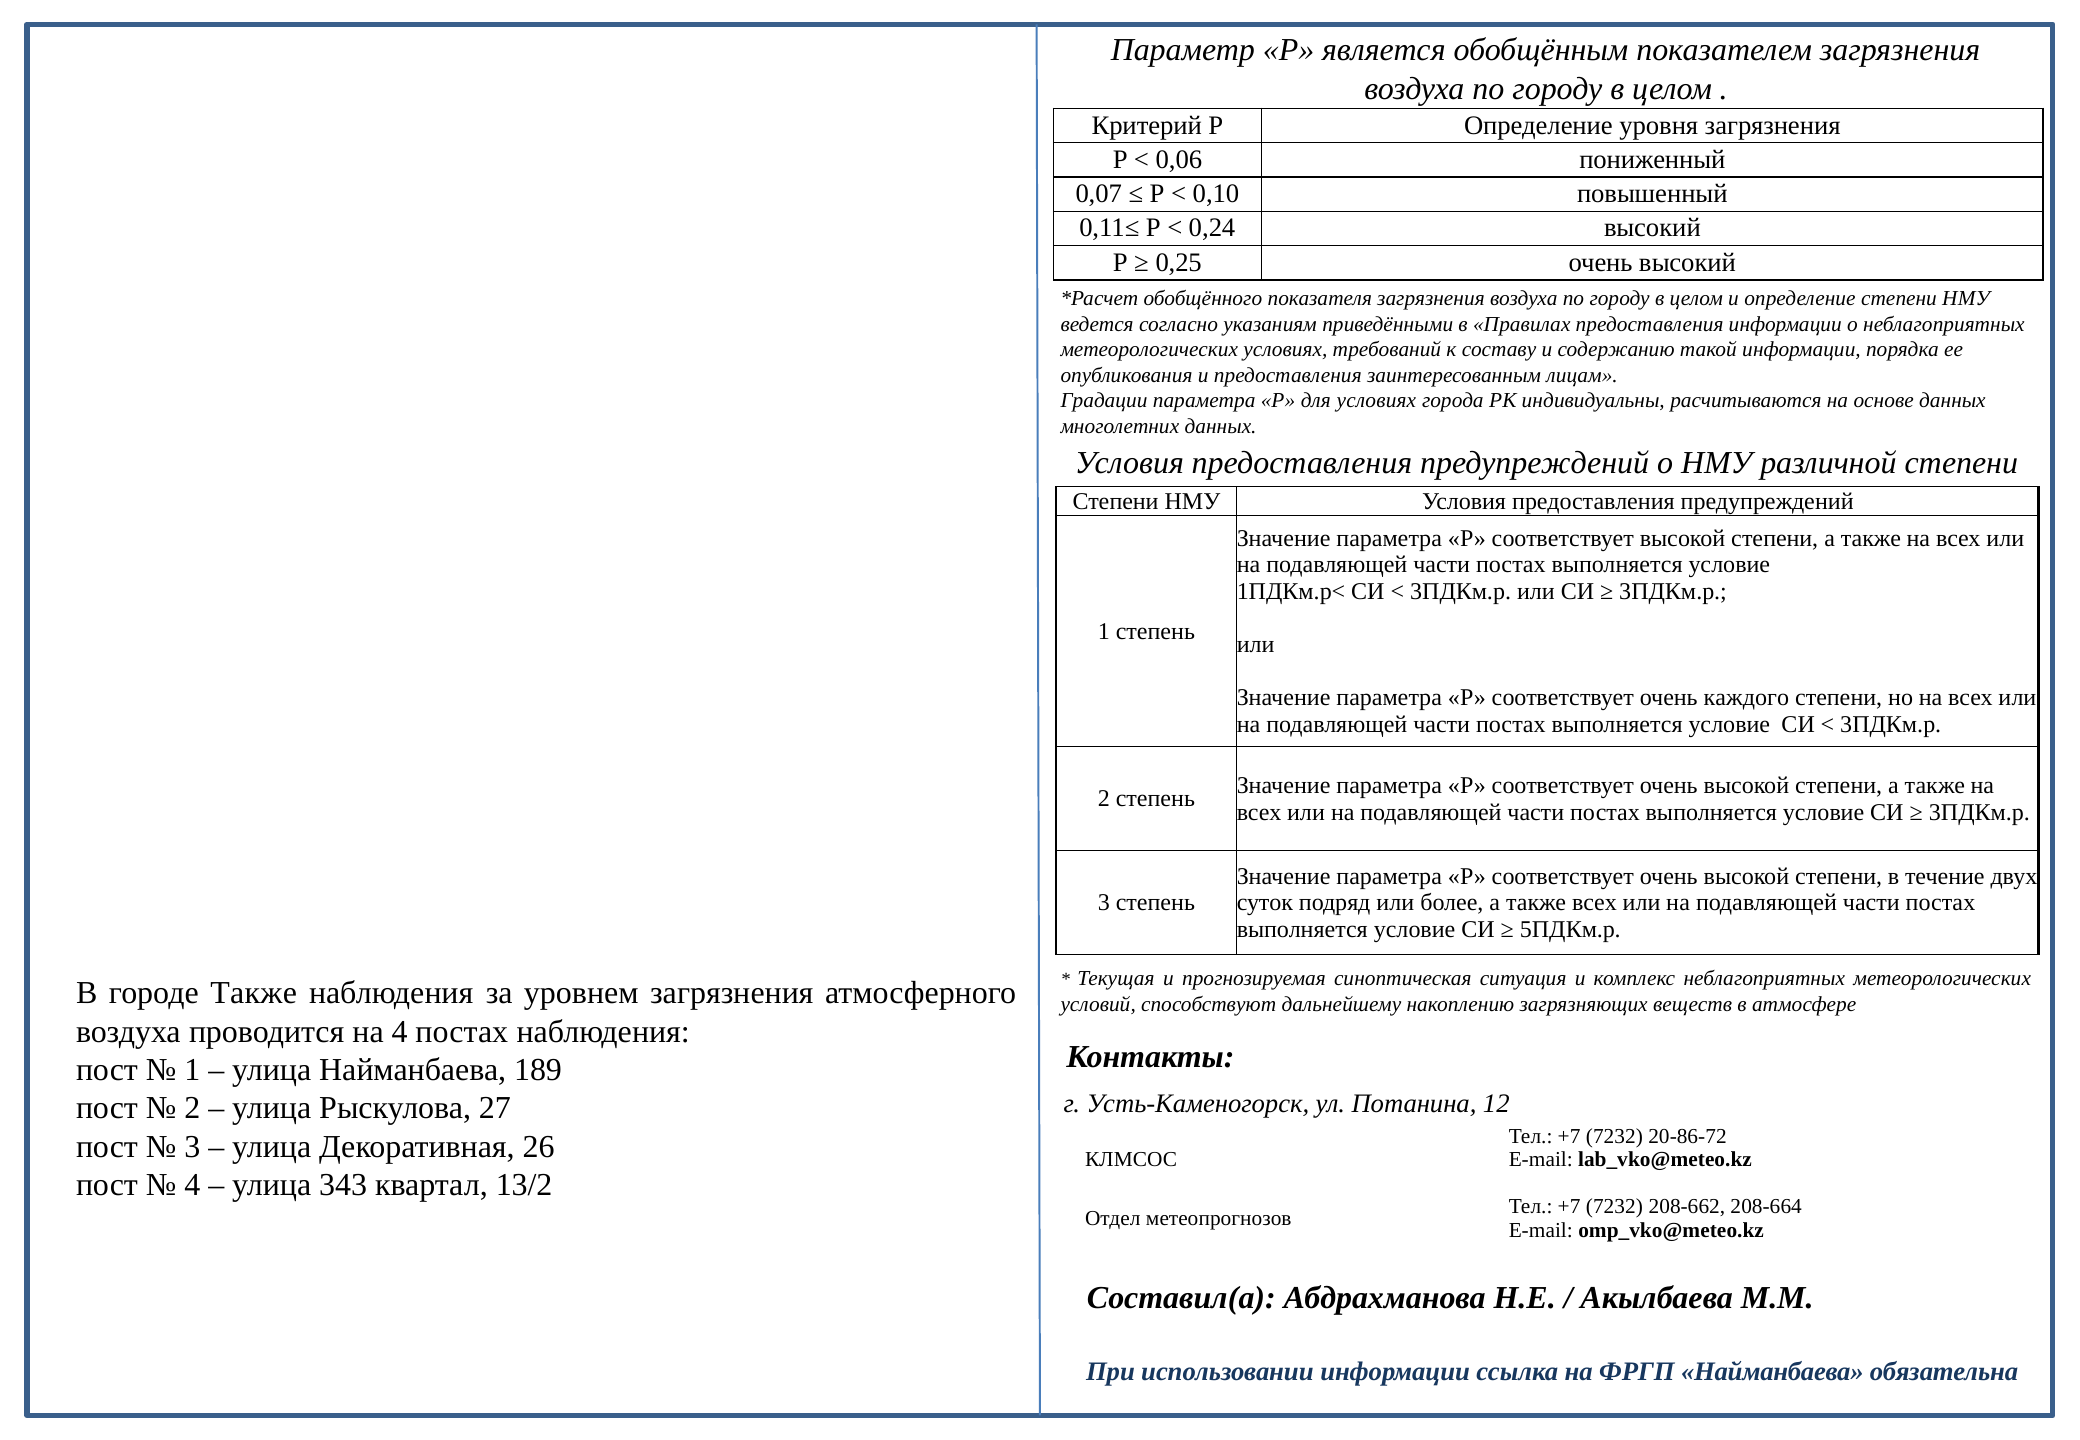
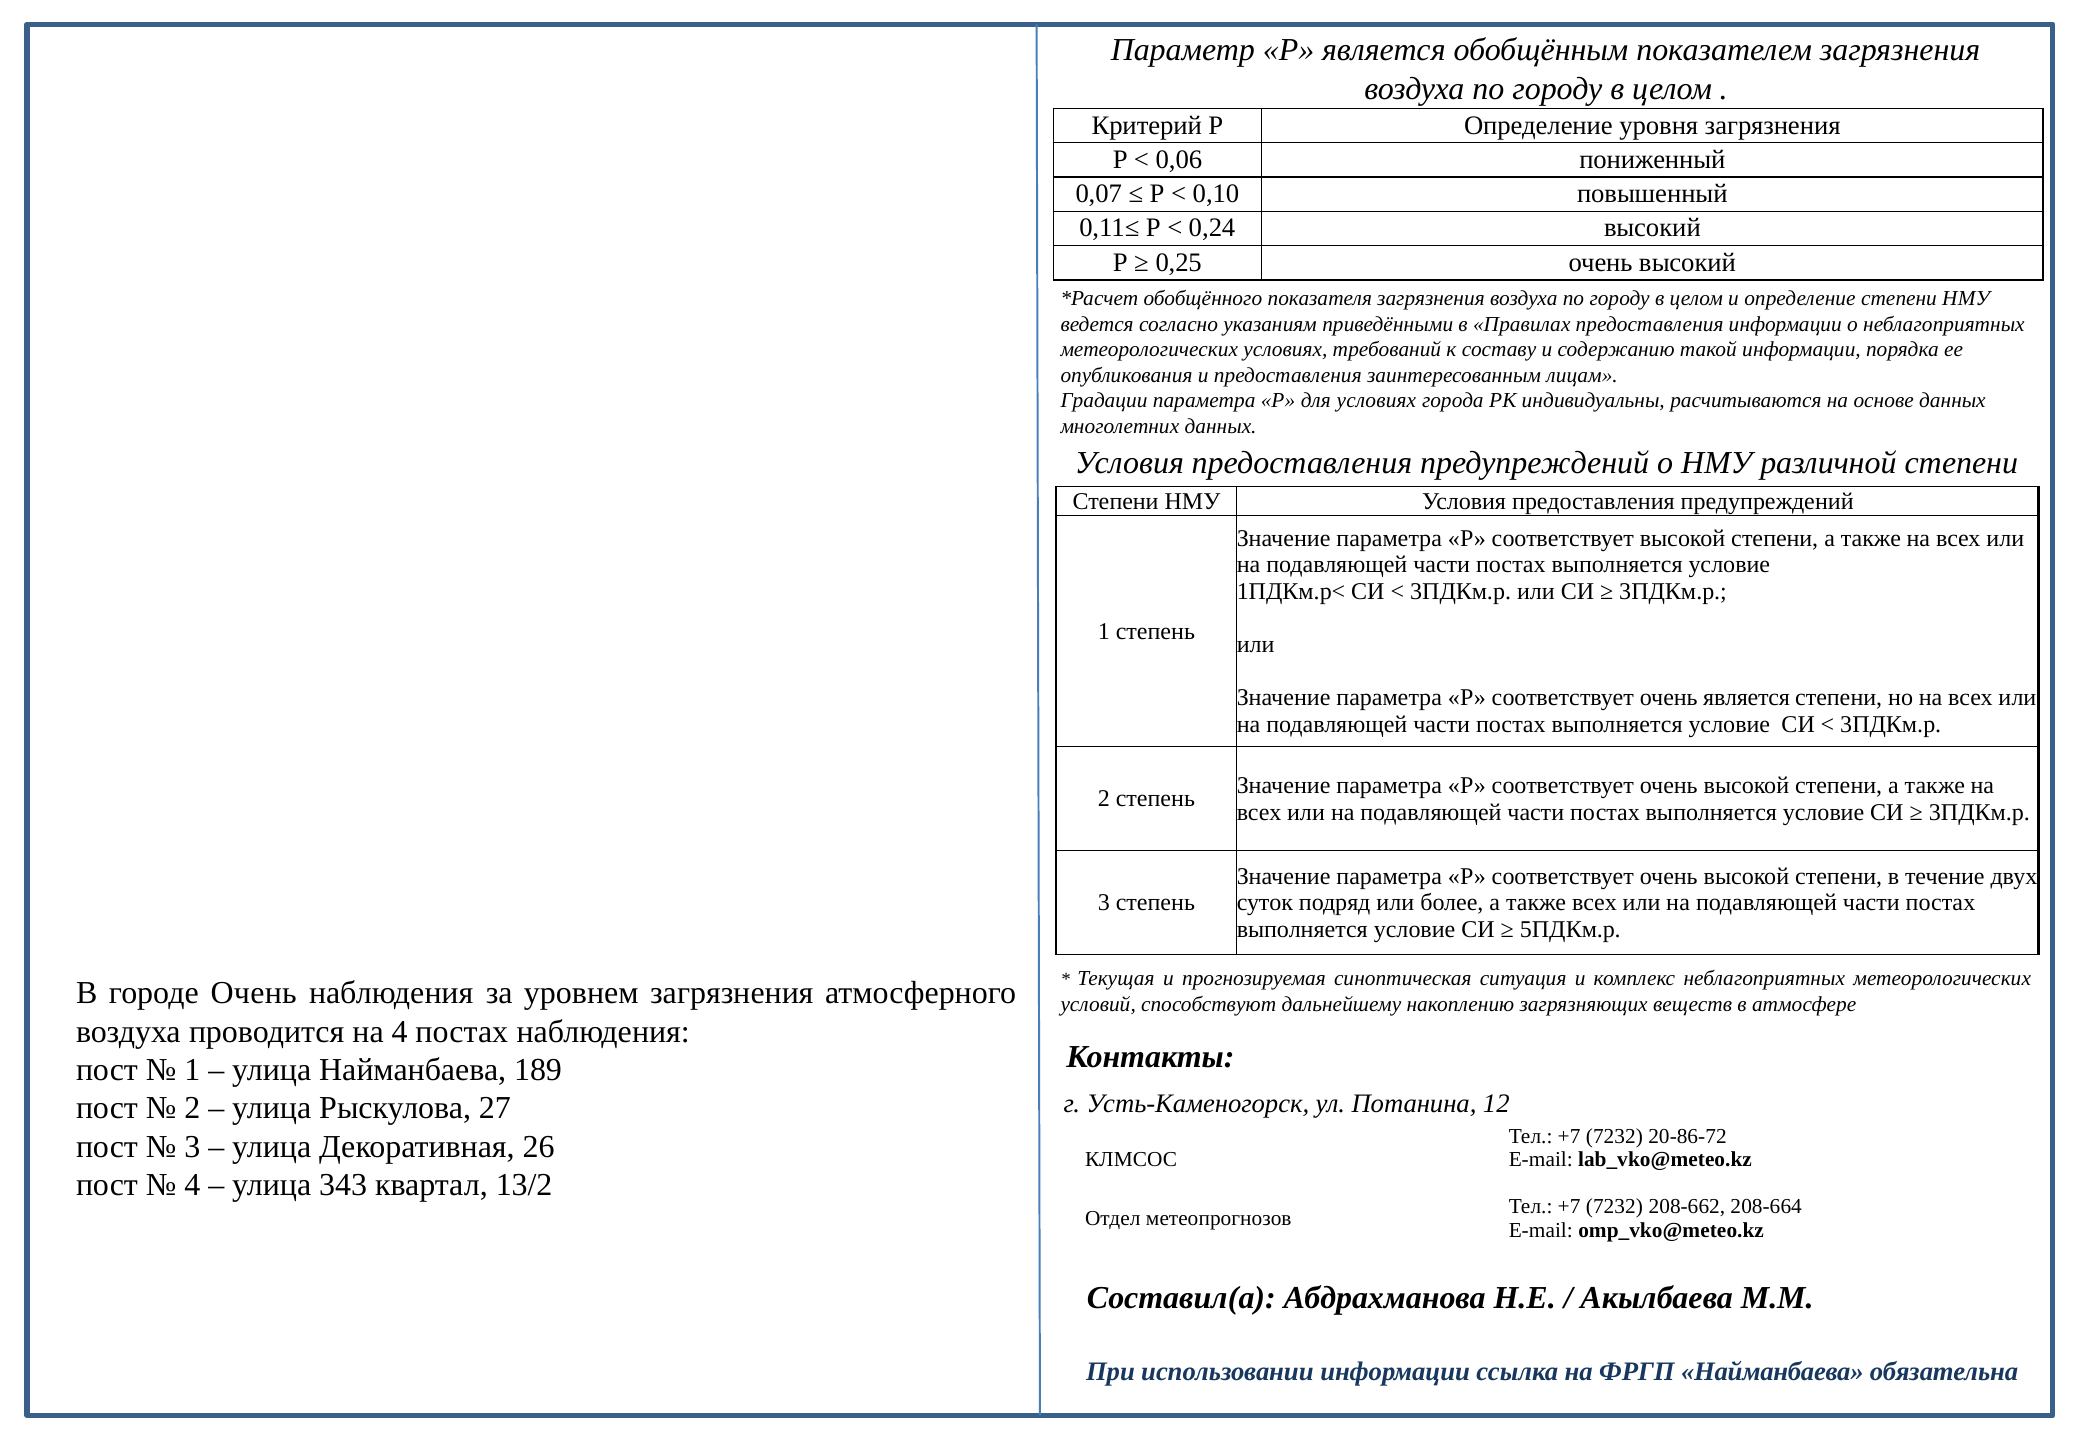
очень каждого: каждого -> является (1747, 698)
городе Также: Также -> Очень (254, 993)
